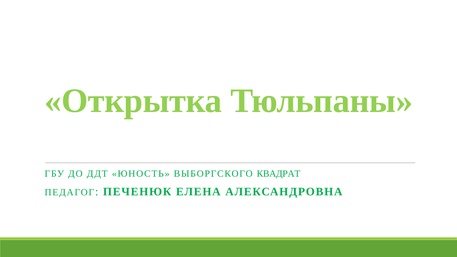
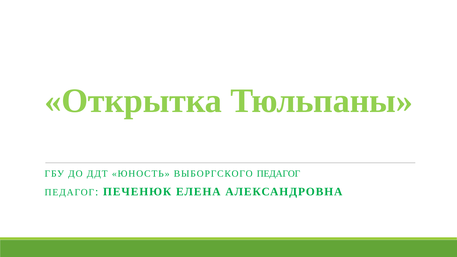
ВЫБОРГСКОГО КВАДРАТ: КВАДРАТ -> ПЕДАГОГ (279, 174)
